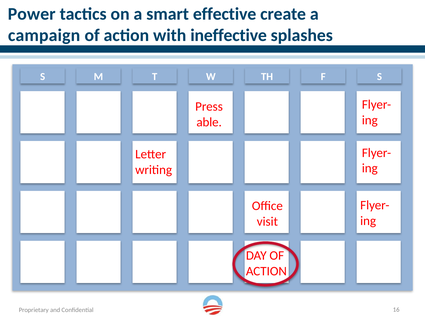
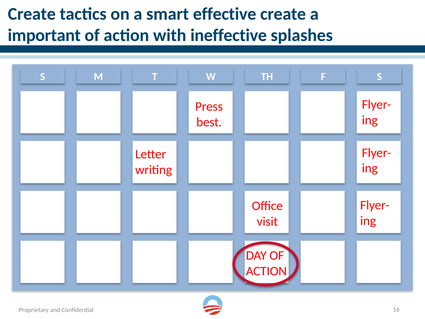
Power: Power -> Create (32, 14)
campaign: campaign -> important (44, 35)
able: able -> best (209, 122)
